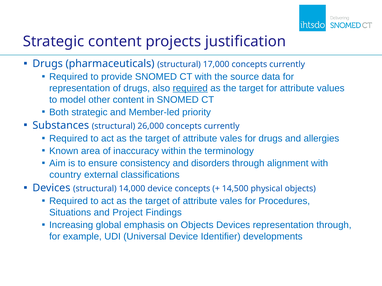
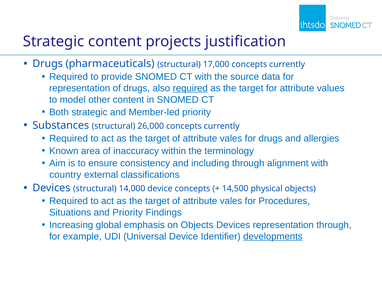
disorders: disorders -> including (210, 164)
and Project: Project -> Priority (128, 213)
developments underline: none -> present (273, 237)
